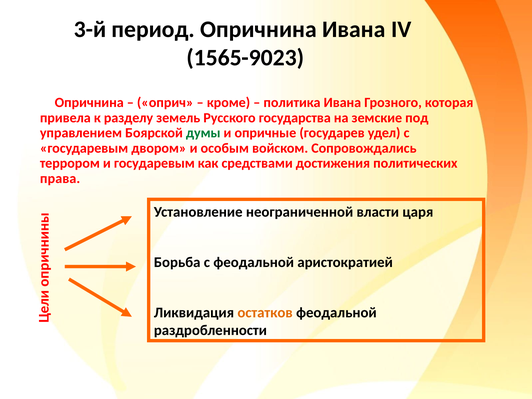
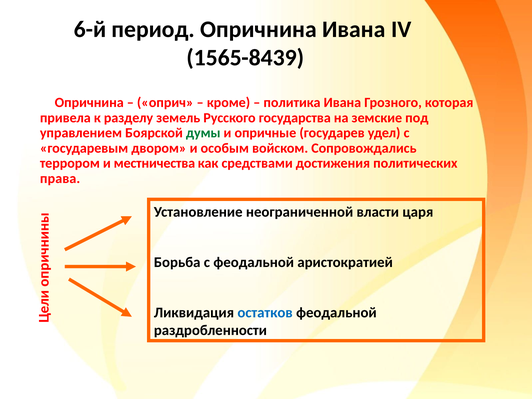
3-й: 3-й -> 6-й (90, 29)
1565-9023: 1565-9023 -> 1565-8439 (245, 58)
и государевым: государевым -> местничества (154, 163)
остатков colour: orange -> blue (265, 313)
